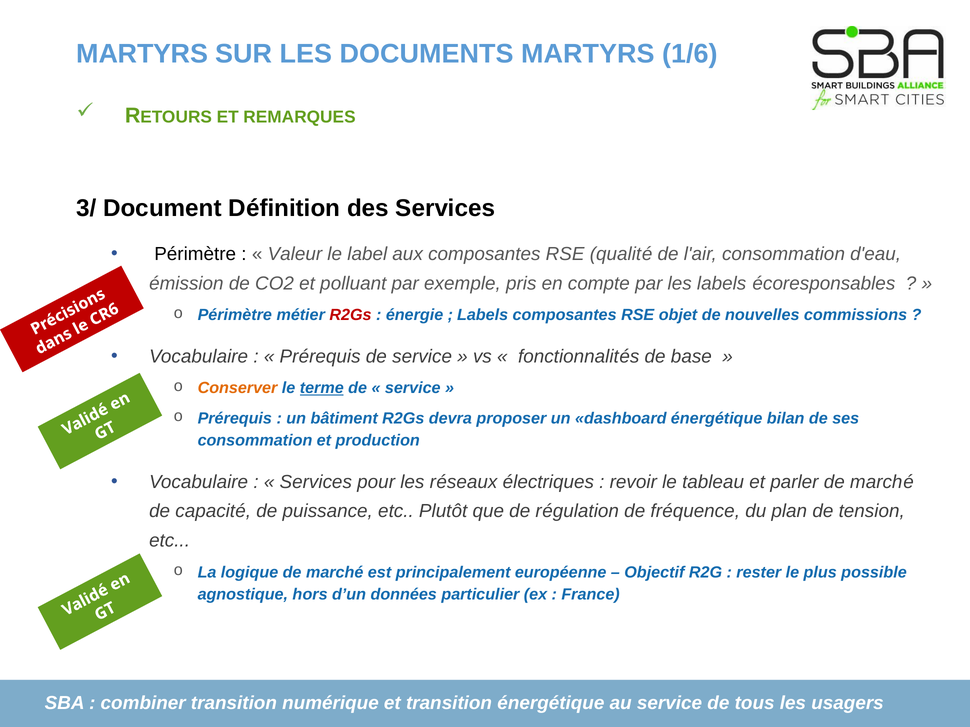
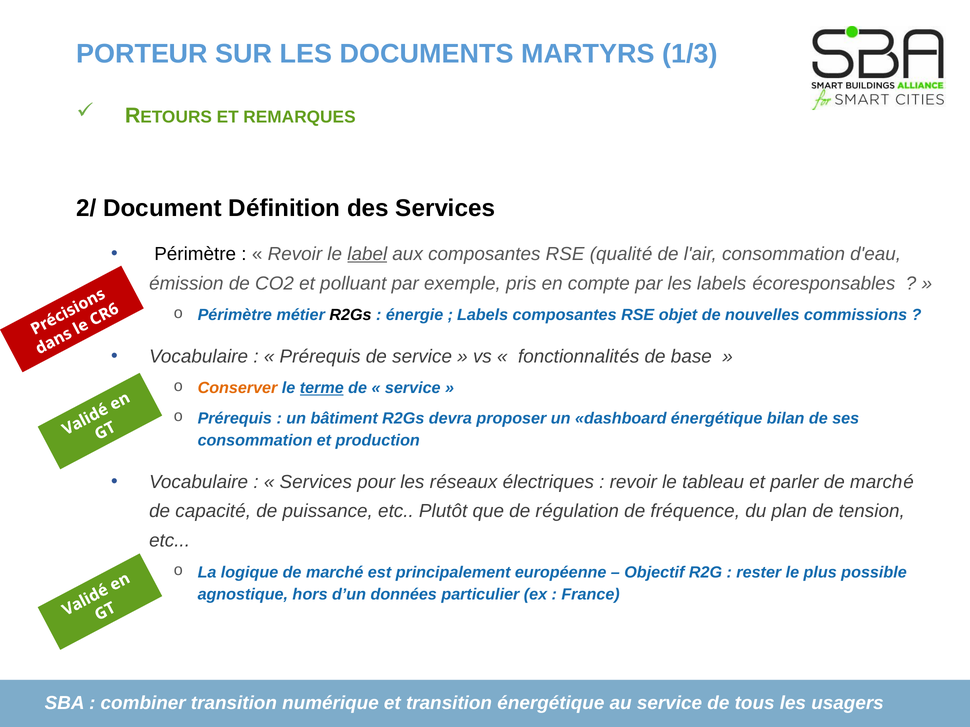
MARTYRS: MARTYRS -> PORTEUR (142, 54)
1/6: 1/6 -> 1/3 (690, 54)
3/: 3/ -> 2/ (86, 208)
Valeur: Valeur -> Revoir (295, 254)
label underline: none -> present (367, 254)
R2Gs colour: red -> black (350, 315)
